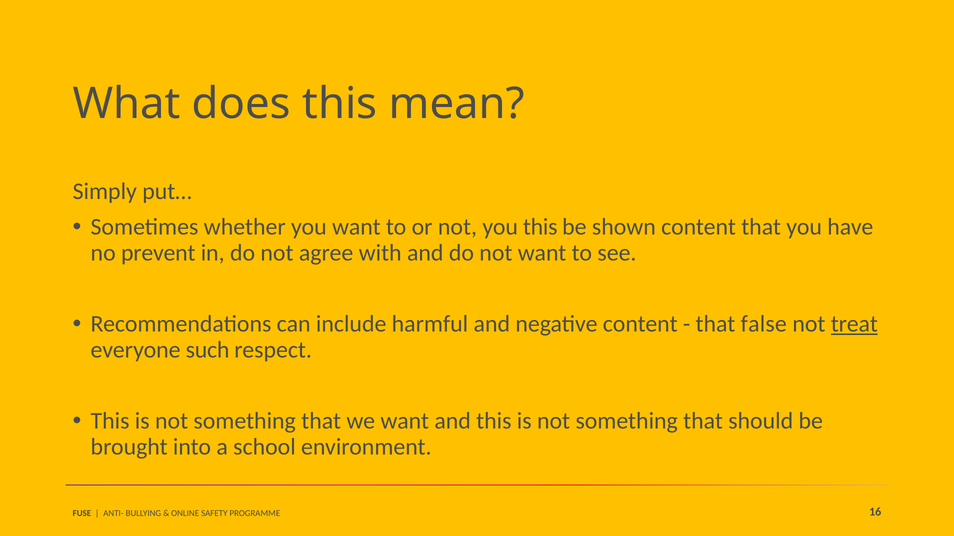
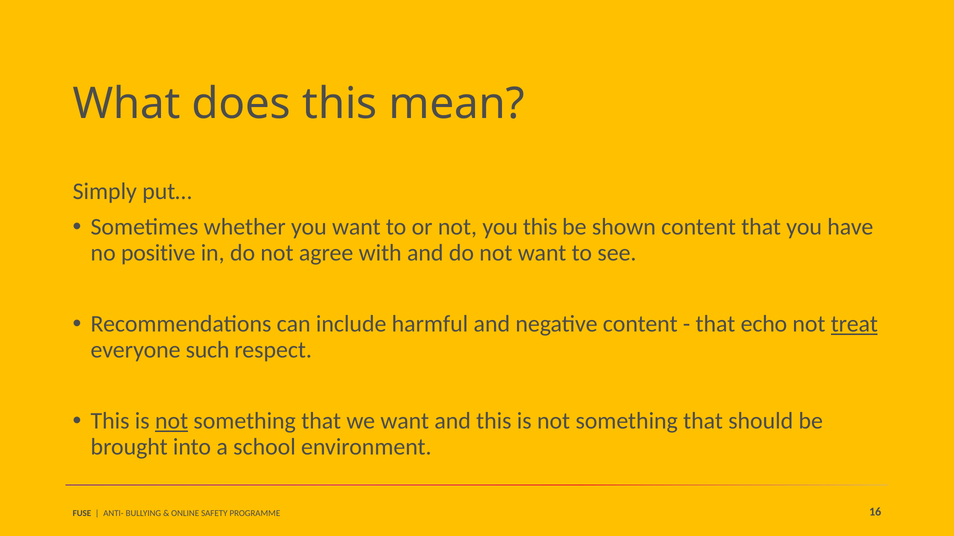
prevent: prevent -> positive (158, 253)
false: false -> echo (764, 324)
not underline: none -> present (172, 422)
